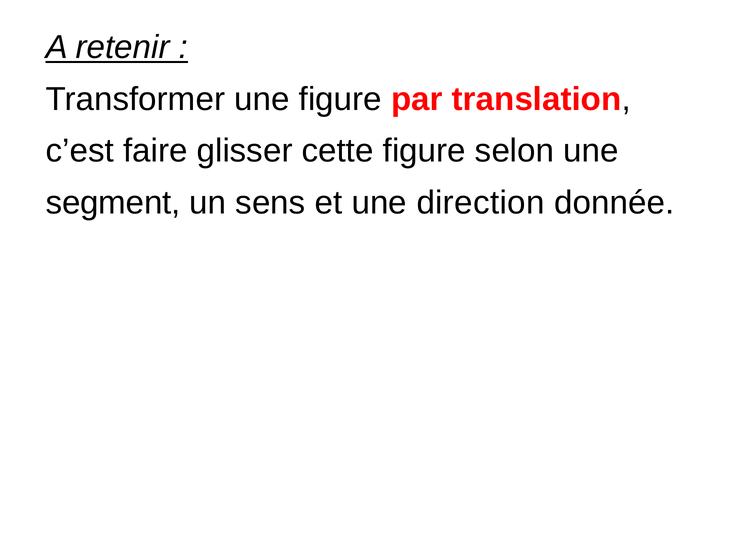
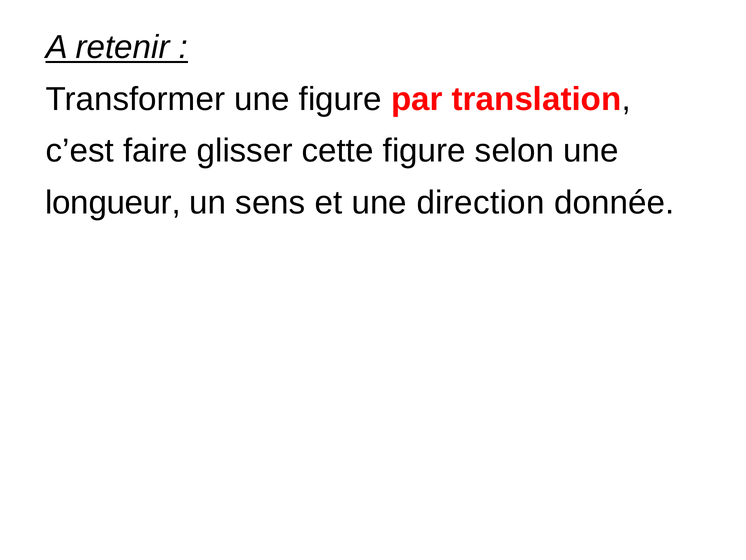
segment: segment -> longueur (113, 202)
